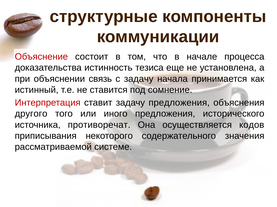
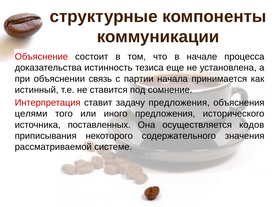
с задачу: задачу -> партии (139, 79)
другого: другого -> целями (31, 114)
противоречат: противоречат -> поставленных (99, 125)
